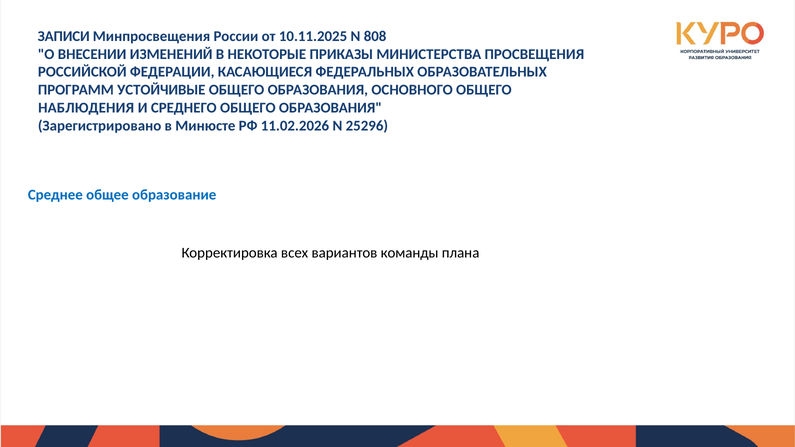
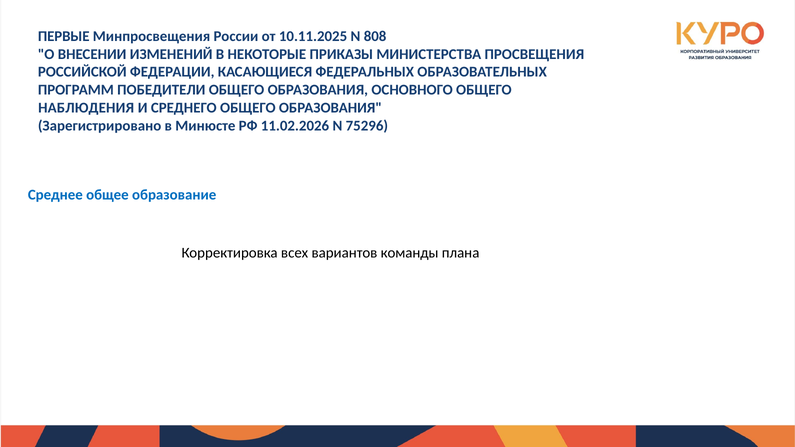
ЗАПИСИ: ЗАПИСИ -> ПЕРВЫЕ (64, 36)
УСТОЙЧИВЫЕ: УСТОЙЧИВЫЕ -> ПОБЕДИТЕЛИ (161, 90)
25296: 25296 -> 75296 (367, 126)
